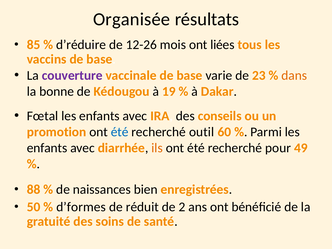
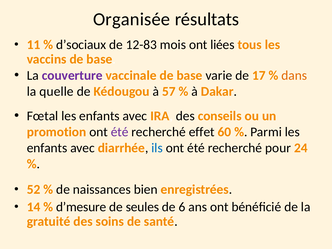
85: 85 -> 11 (34, 45)
d’réduire: d’réduire -> d’sociaux (81, 45)
12-26: 12-26 -> 12-83 (141, 45)
23: 23 -> 17 (259, 75)
bonne: bonne -> quelle (57, 92)
19: 19 -> 57 (169, 92)
été colour: blue -> purple (120, 132)
outil: outil -> effet (202, 132)
ils colour: orange -> blue (157, 148)
49: 49 -> 24 (301, 148)
88: 88 -> 52 (34, 190)
50: 50 -> 14 (34, 207)
d’formes: d’formes -> d’mesure (81, 207)
réduit: réduit -> seules (142, 207)
2: 2 -> 6 (182, 207)
